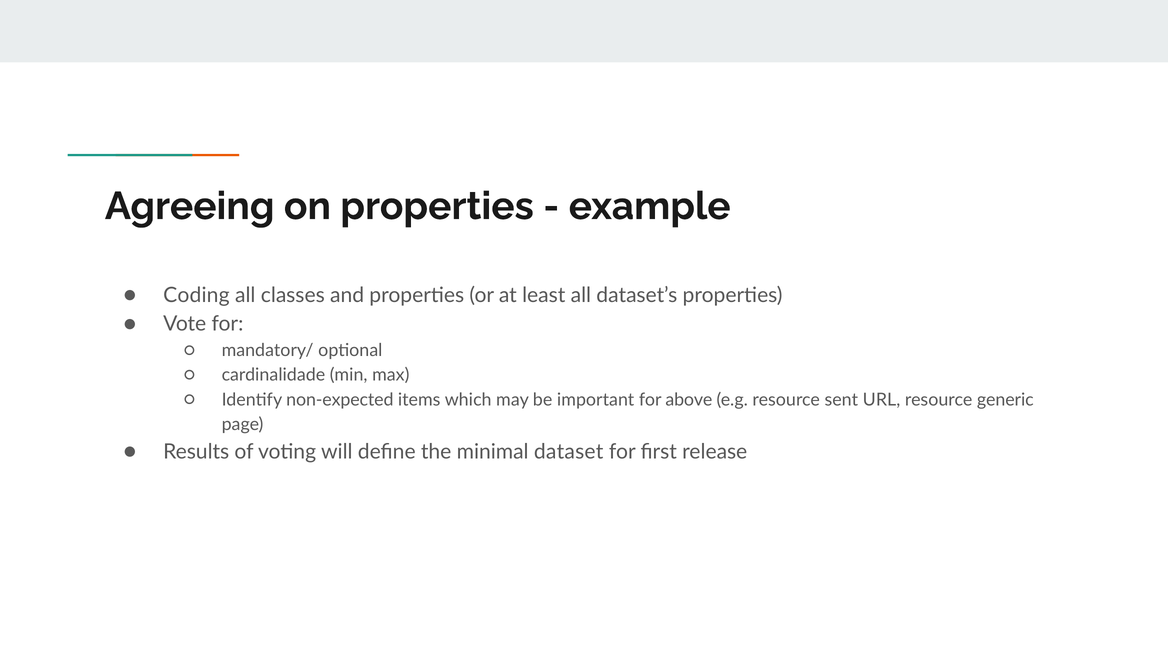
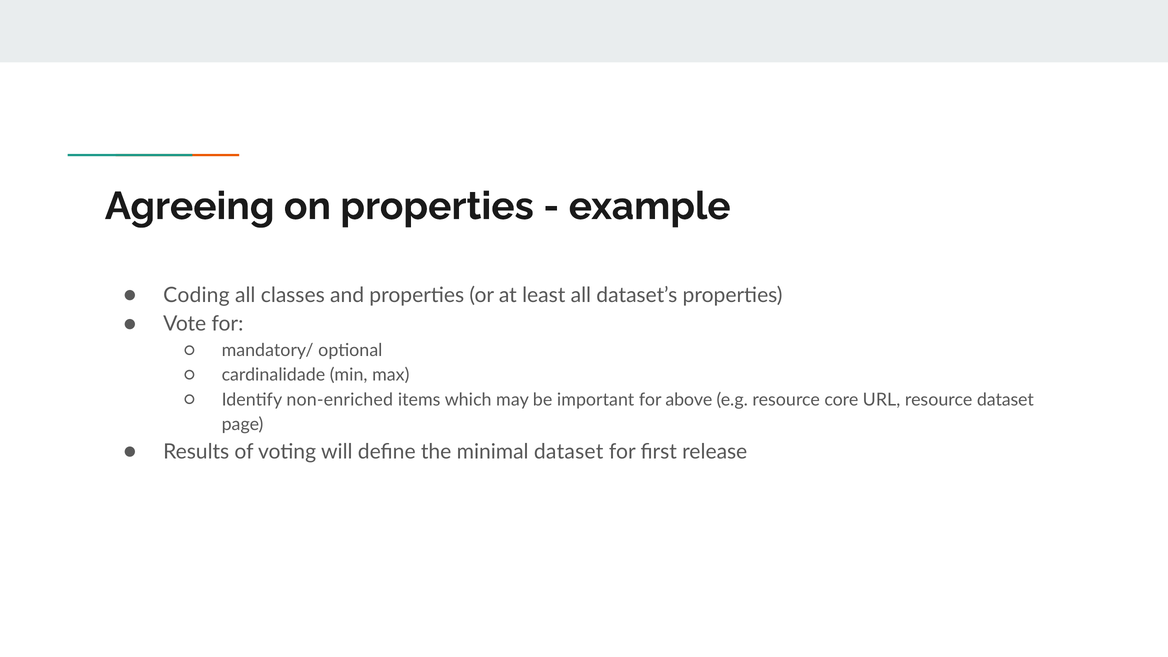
non-expected: non-expected -> non-enriched (340, 400)
sent: sent -> core (841, 400)
resource generic: generic -> dataset (1005, 400)
